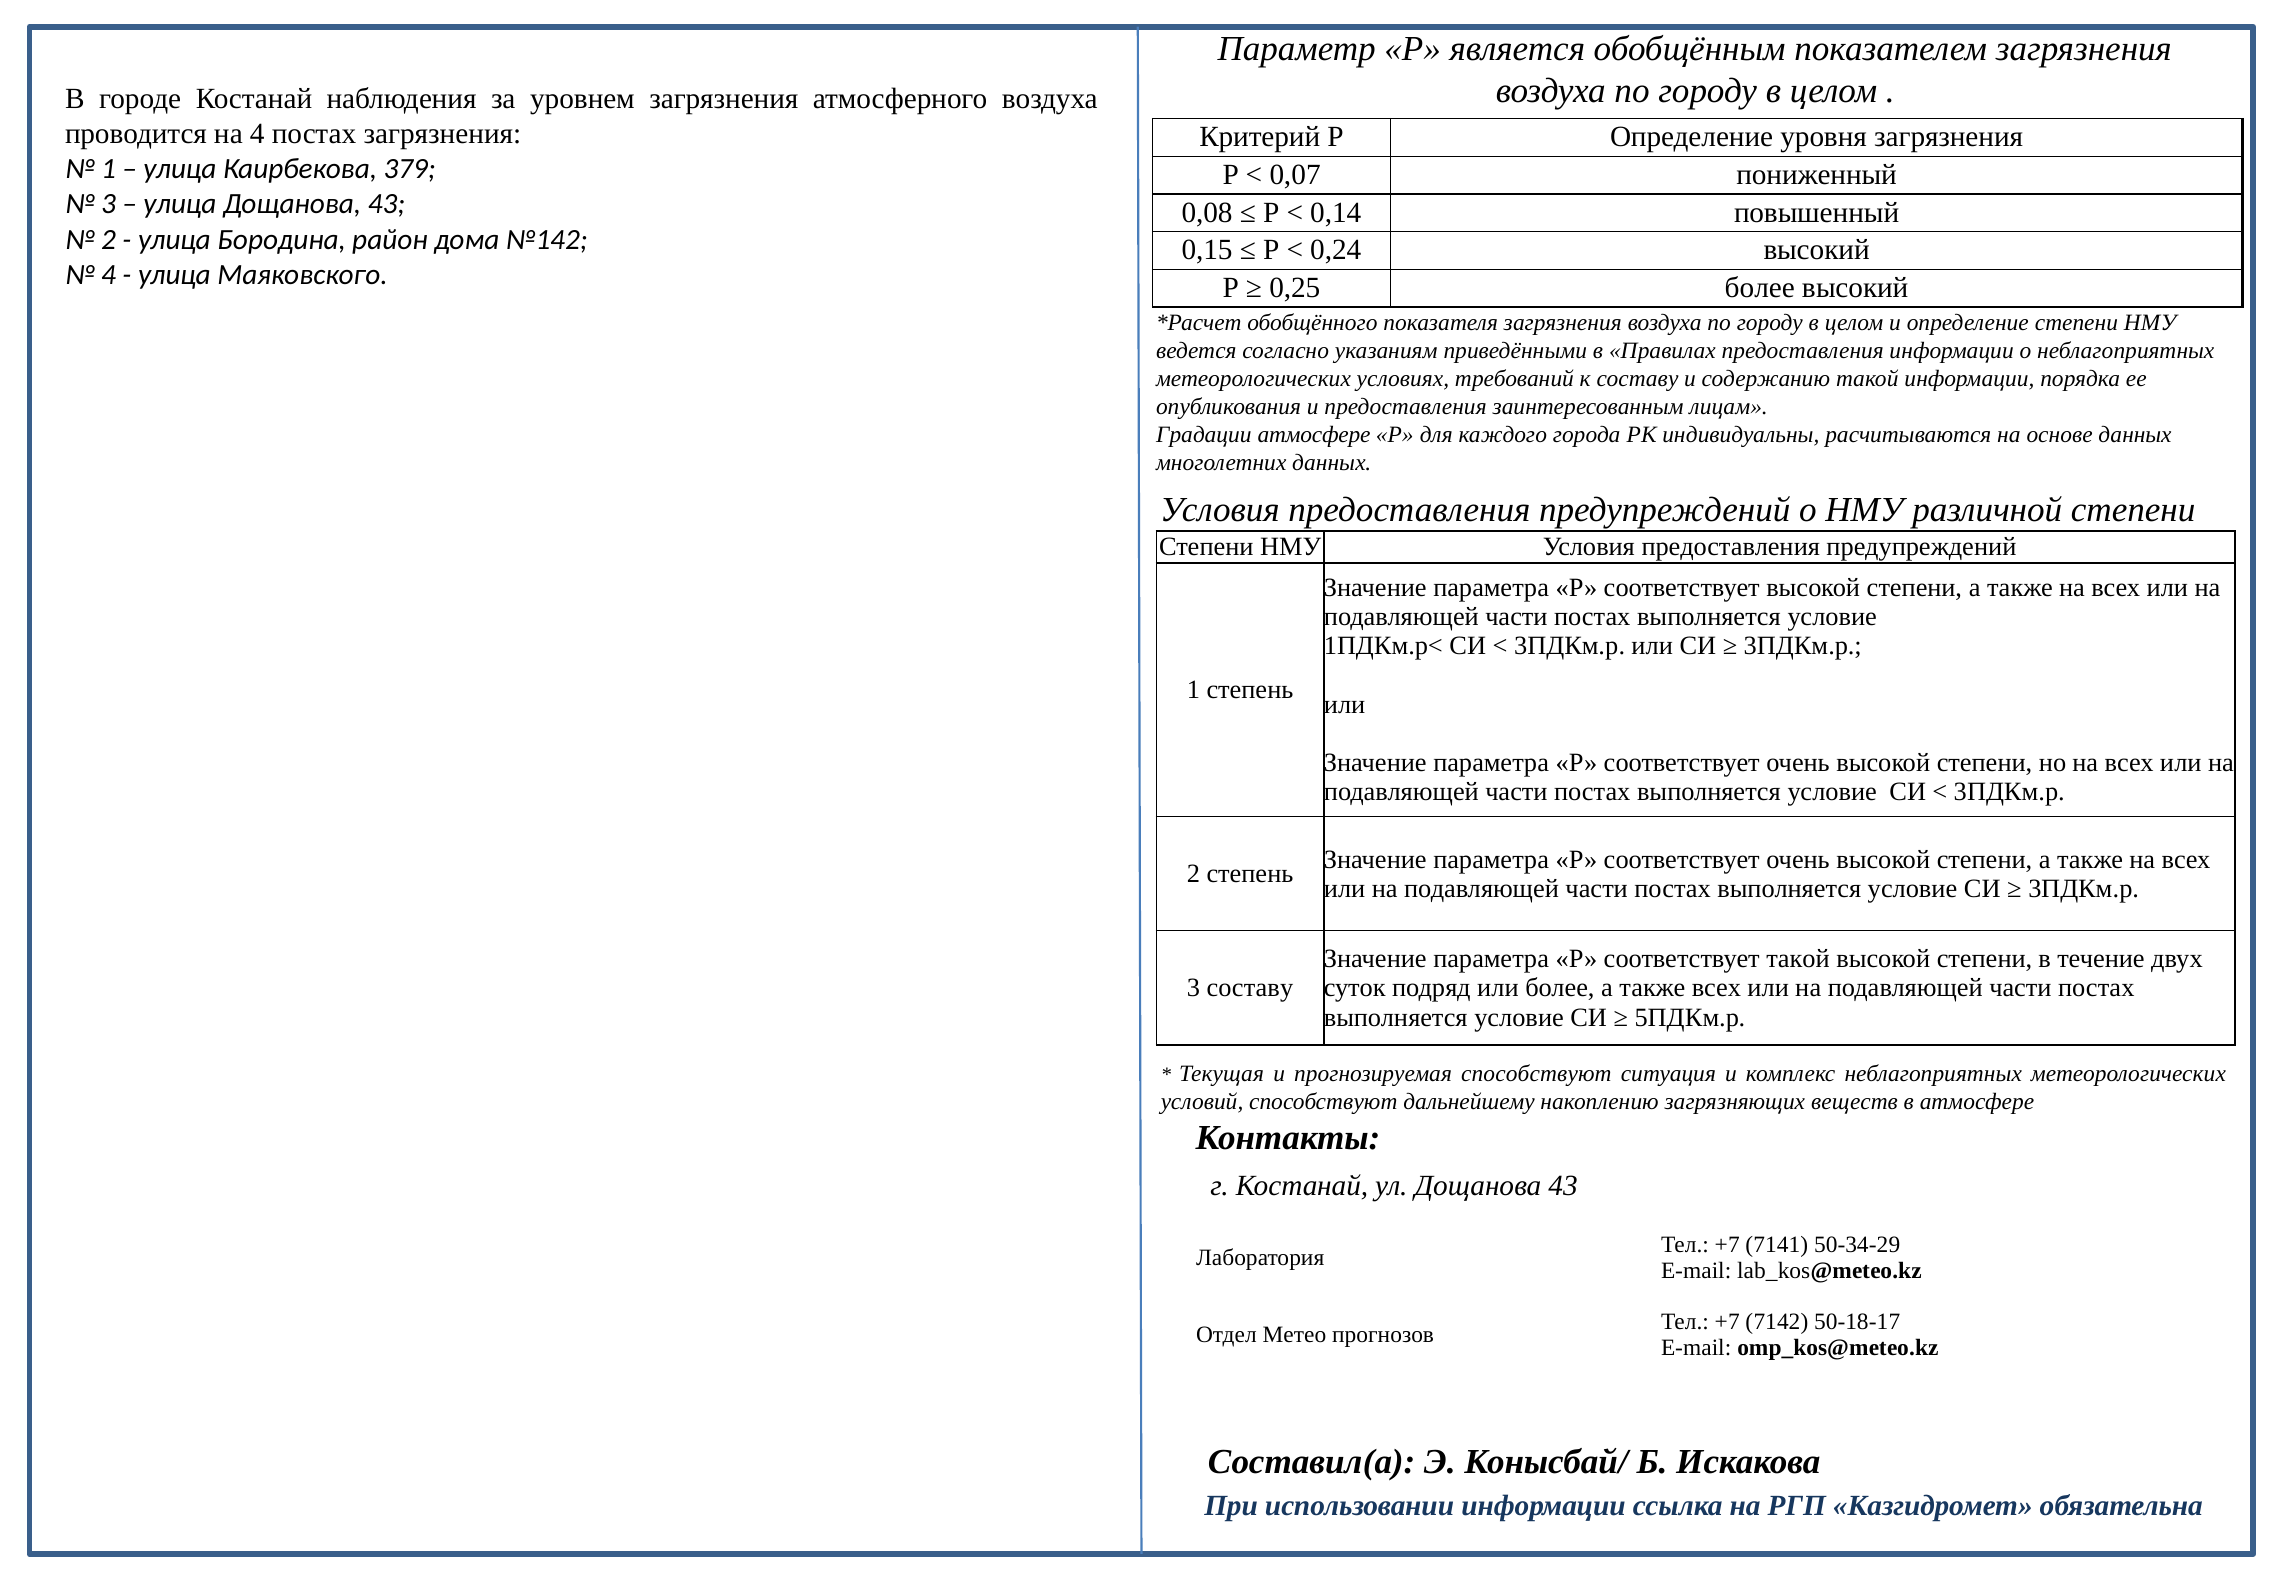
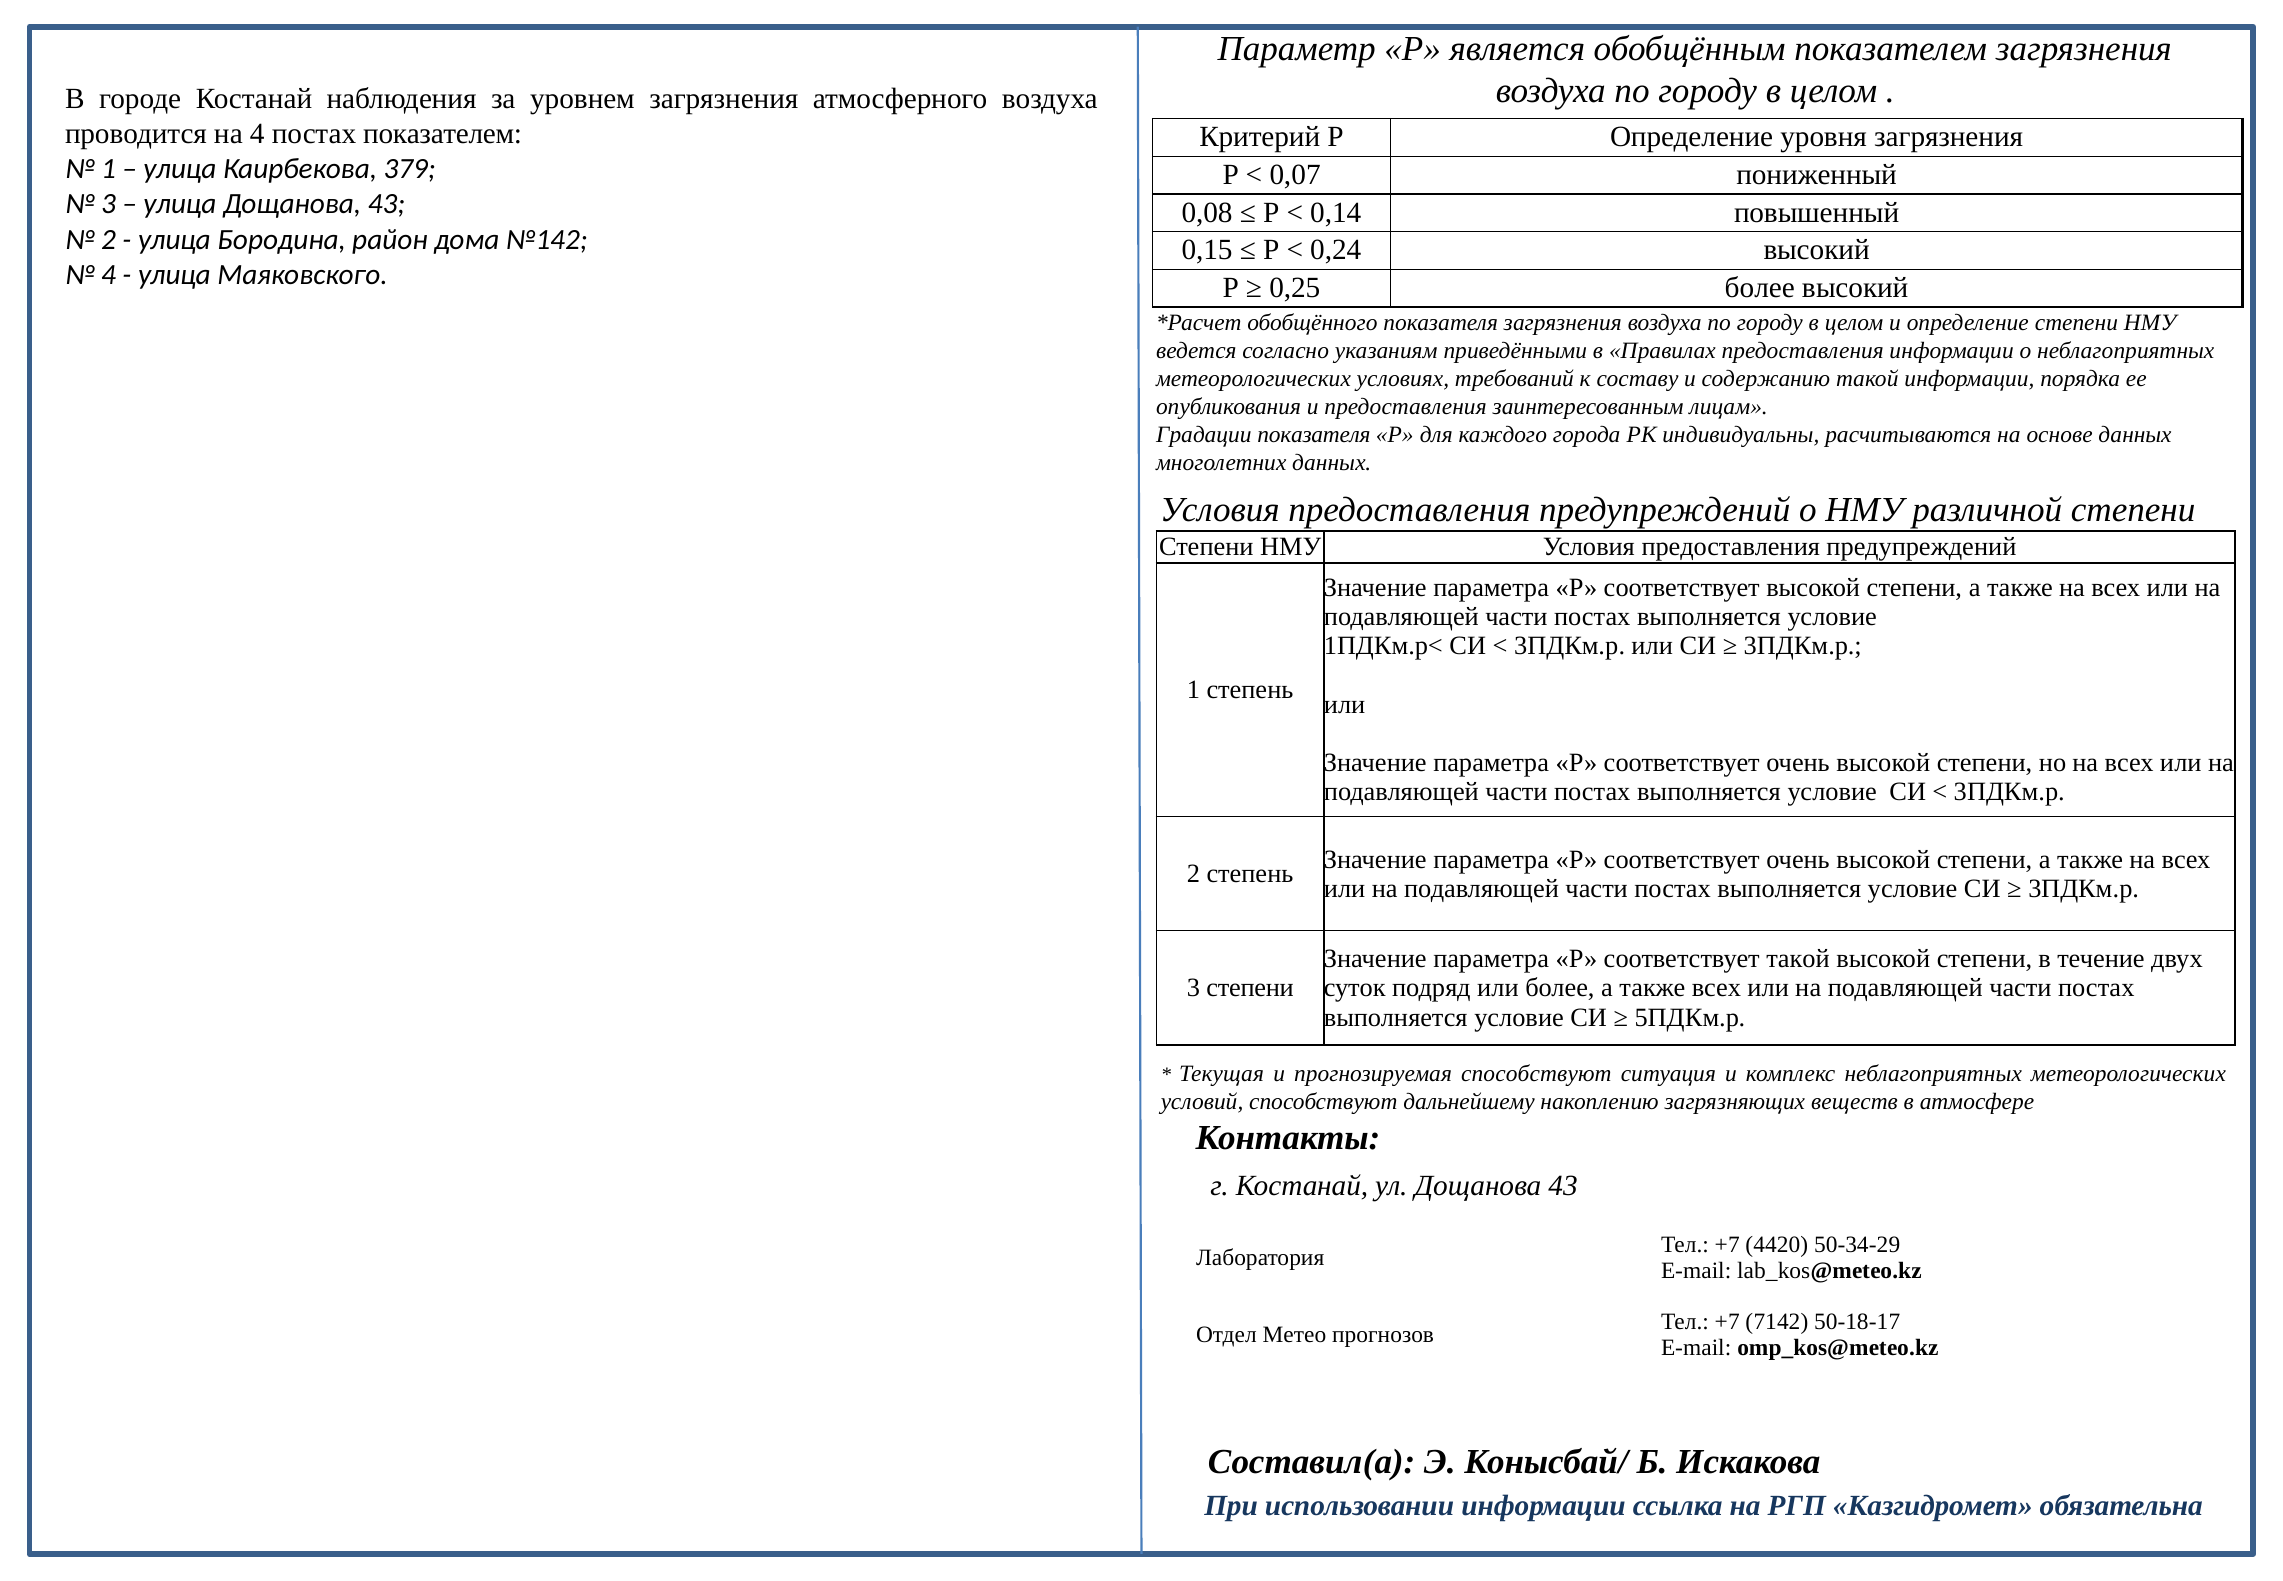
постах загрязнения: загрязнения -> показателем (443, 134)
Градации атмосфере: атмосфере -> показателя (1314, 435)
3 составу: составу -> степени (1250, 988)
7141: 7141 -> 4420 (1777, 1244)
